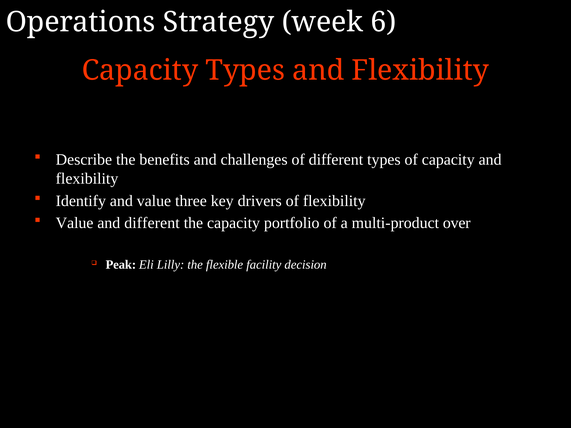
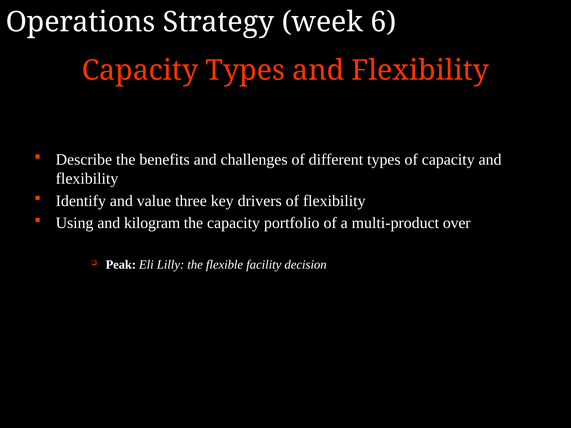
Value: Value -> Using (75, 223)
and different: different -> kilogram (152, 223)
